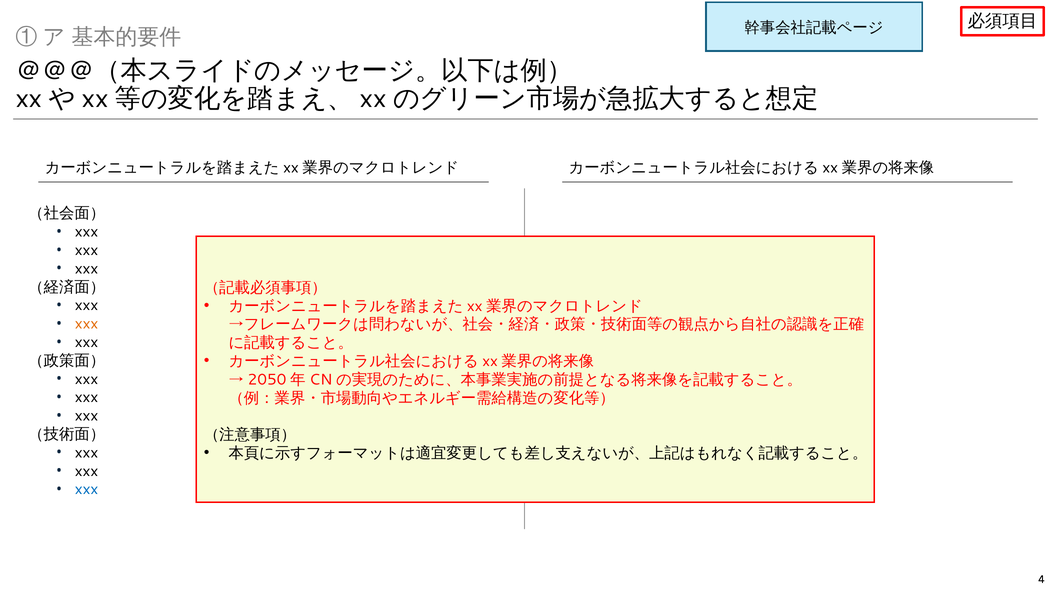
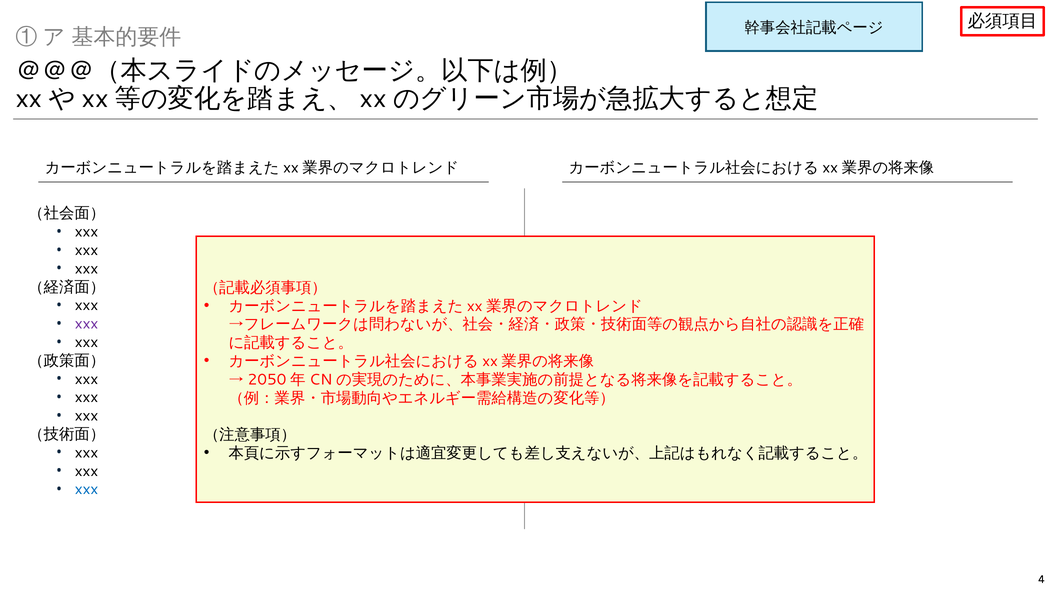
xxx colour: orange -> purple (87, 324)
